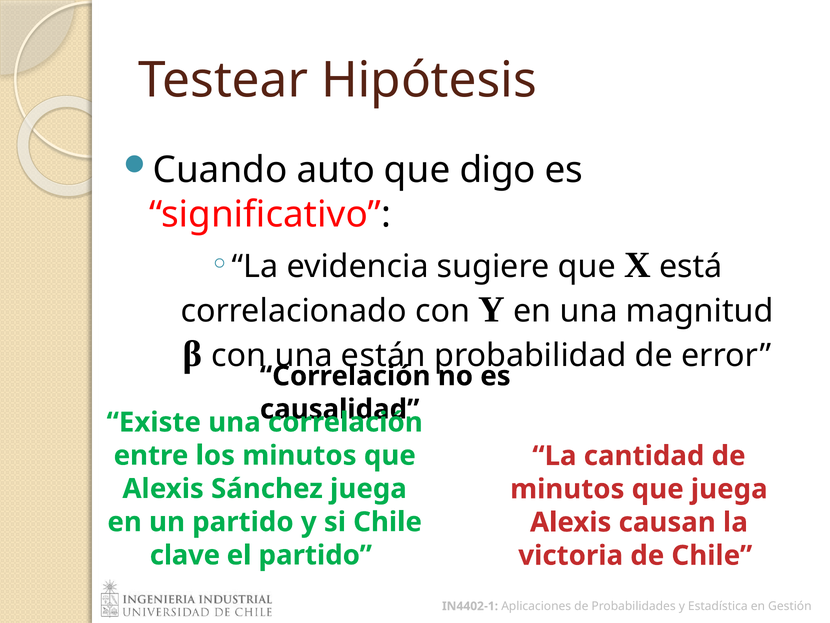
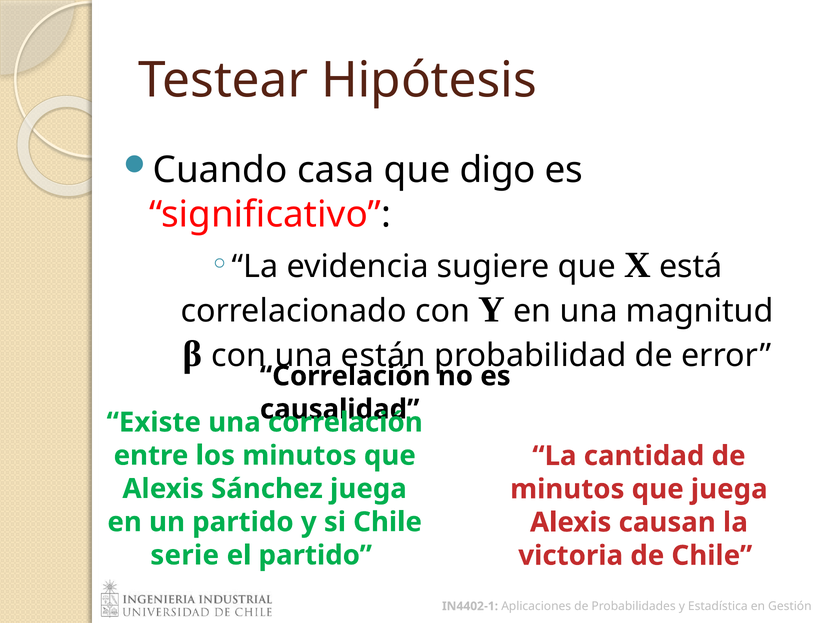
auto: auto -> casa (336, 170)
clave: clave -> serie (185, 555)
